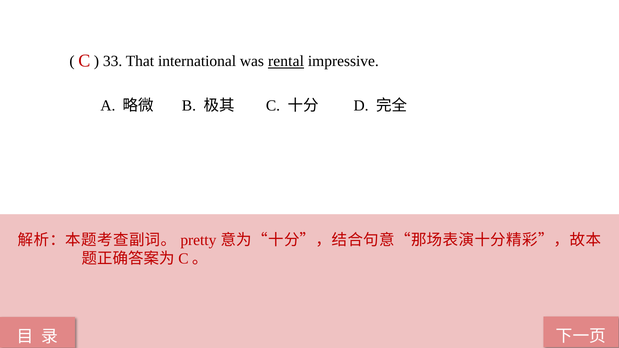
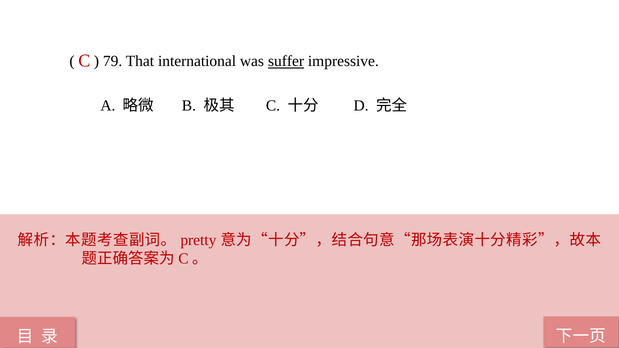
33: 33 -> 79 (113, 61)
rental: rental -> suffer (286, 61)
